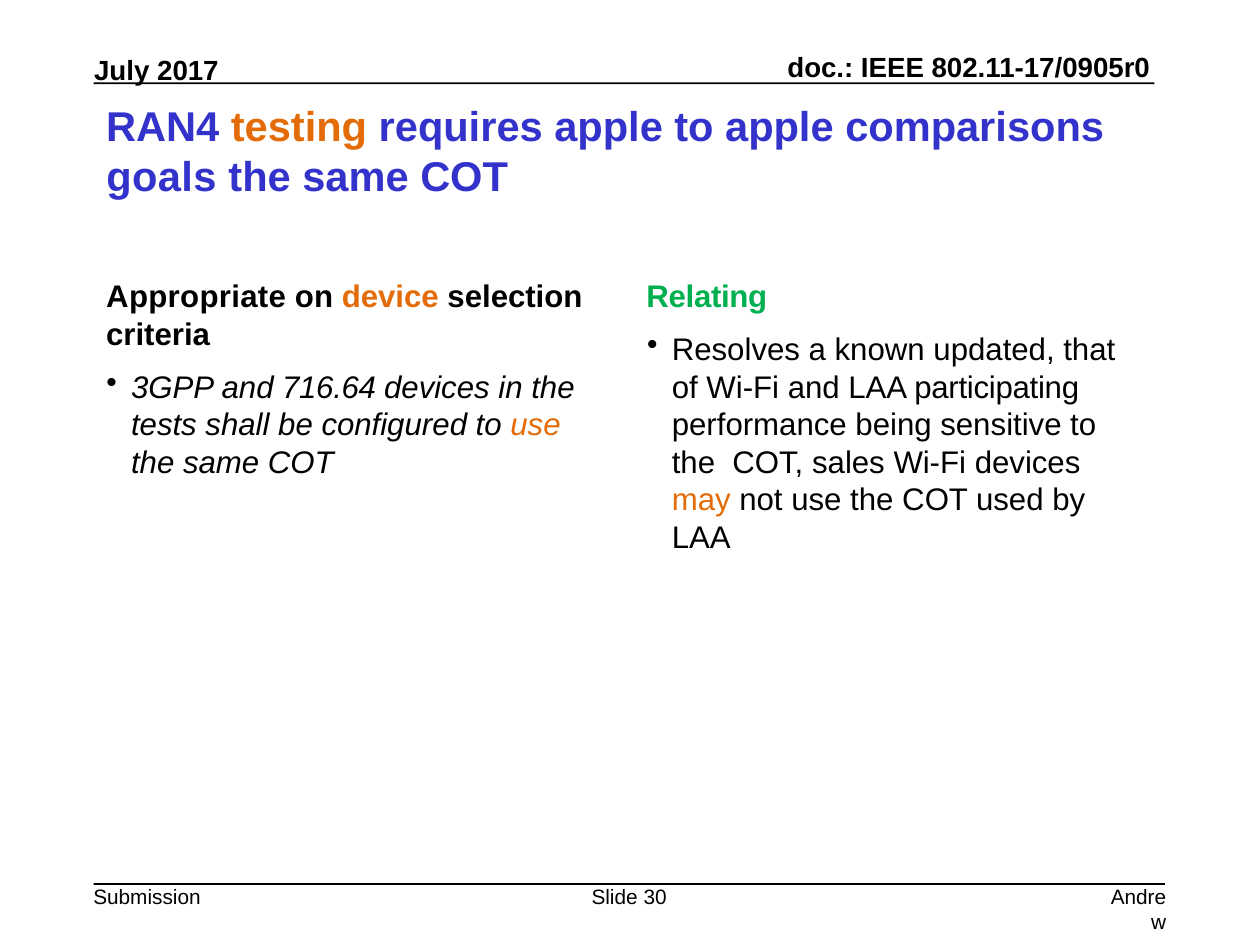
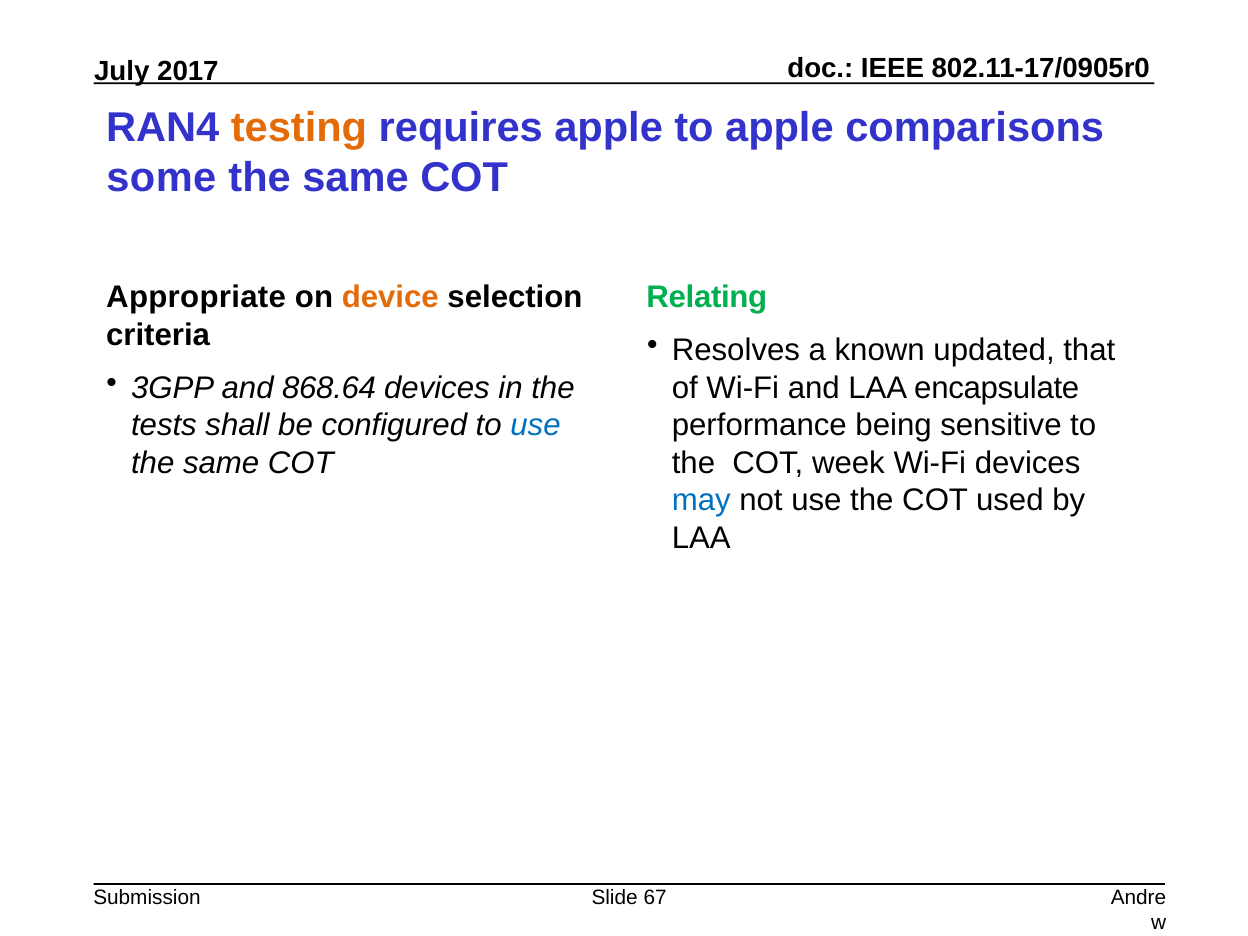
goals: goals -> some (161, 178)
716.64: 716.64 -> 868.64 (329, 388)
participating: participating -> encapsulate (997, 388)
use colour: orange -> blue (536, 426)
sales: sales -> week (848, 463)
may colour: orange -> blue (701, 500)
30: 30 -> 67 (655, 898)
